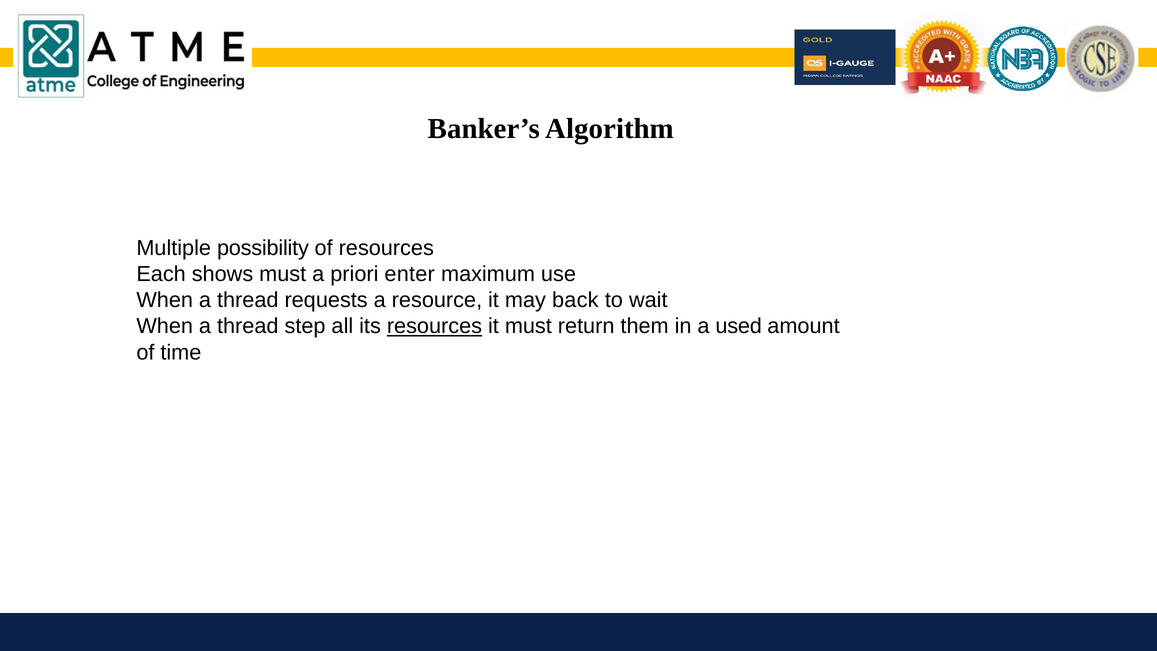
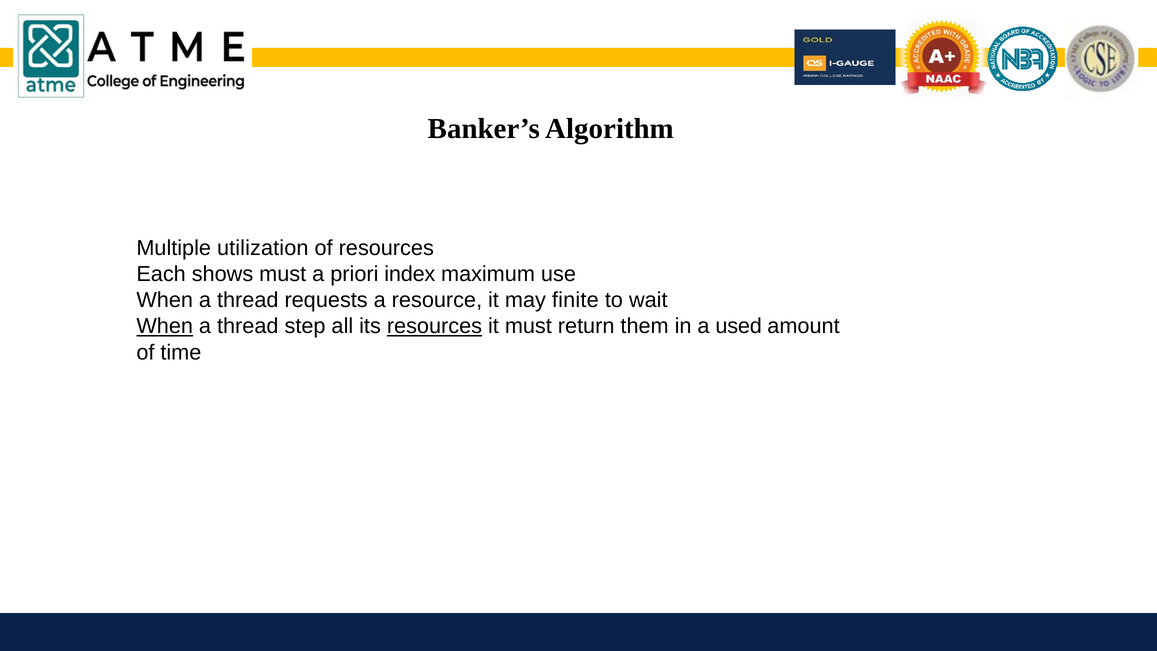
possibility: possibility -> utilization (263, 248)
enter: enter -> index (410, 274)
back: back -> finite (575, 300)
When underline: none -> present (165, 326)
